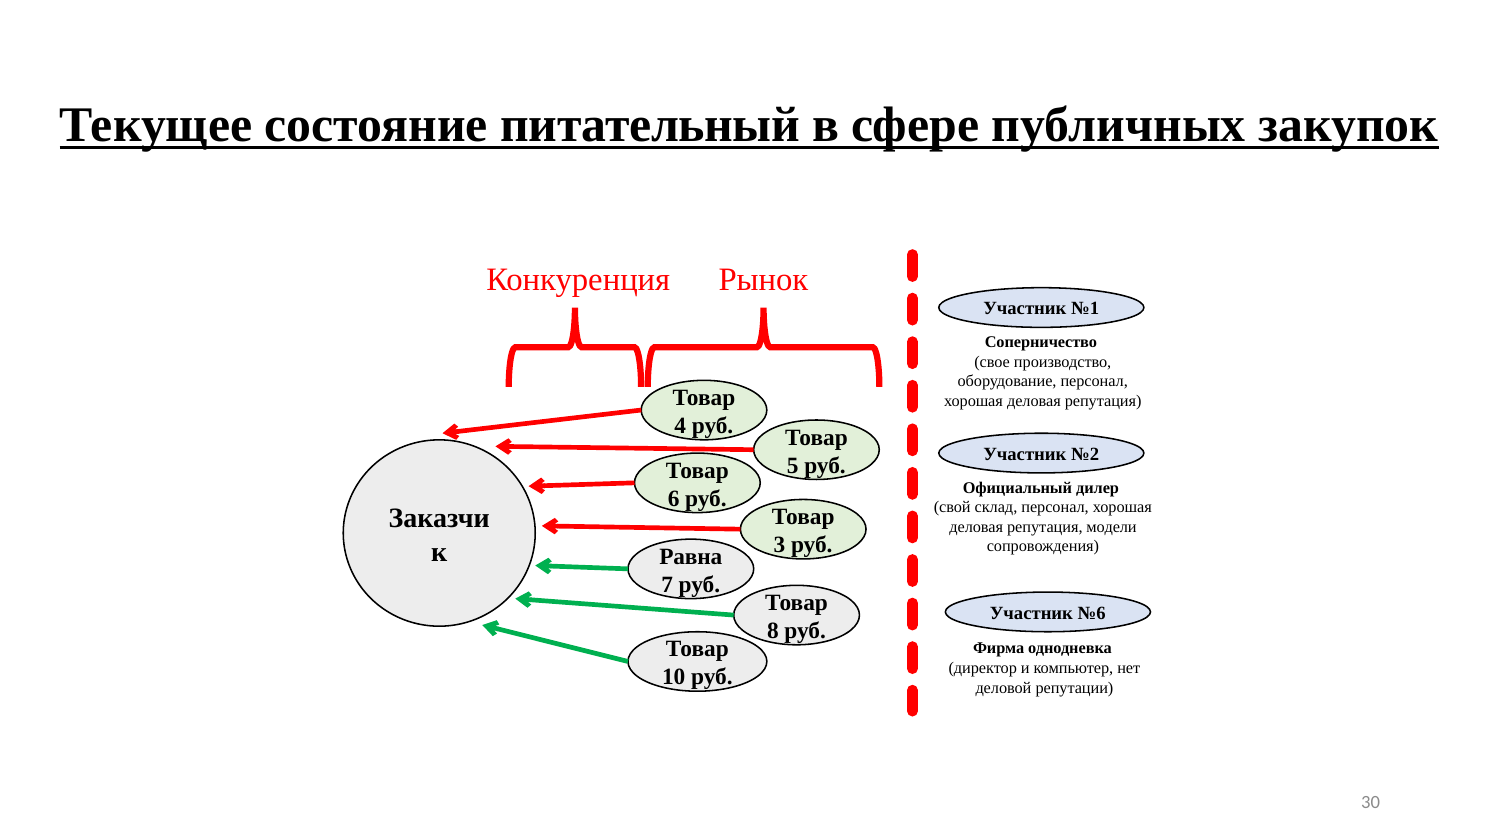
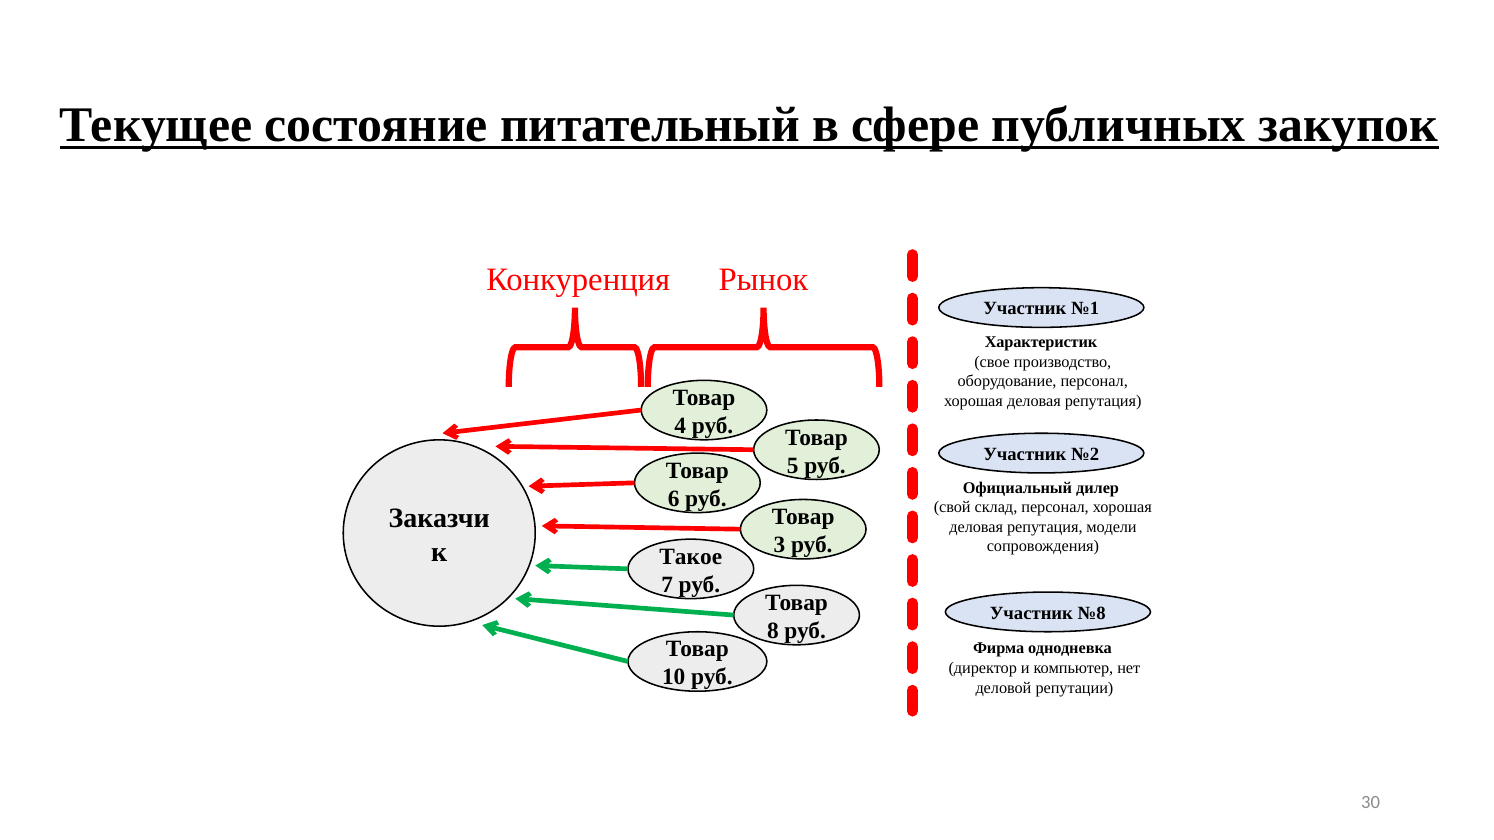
Соперничество: Соперничество -> Характеристик (1041, 342)
Равна: Равна -> Такое (691, 557)
№6: №6 -> №8 (1092, 613)
